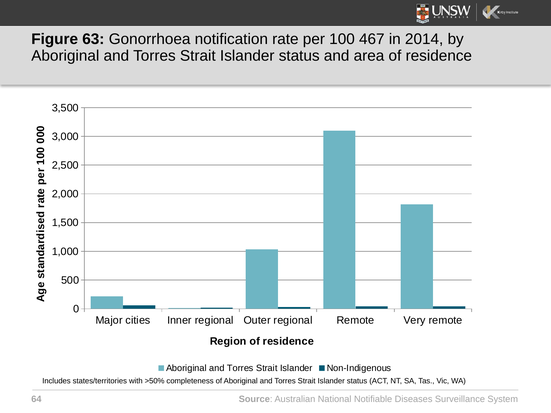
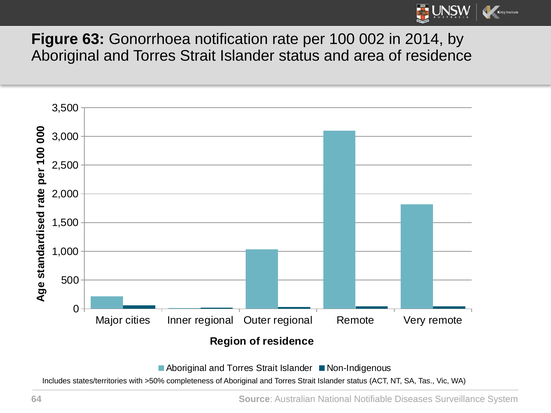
467: 467 -> 002 (372, 39)
